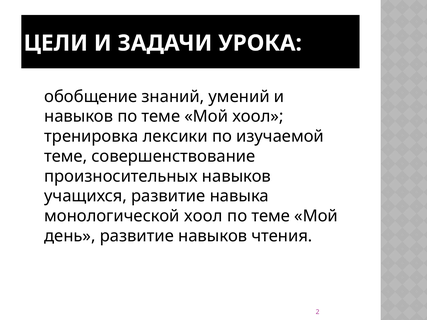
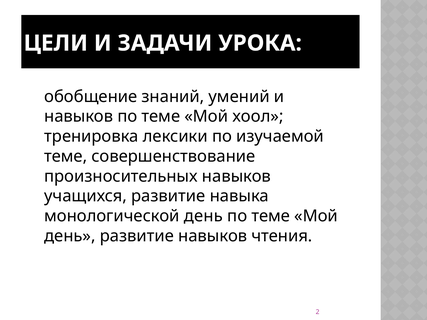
монологической хоол: хоол -> день (203, 216)
